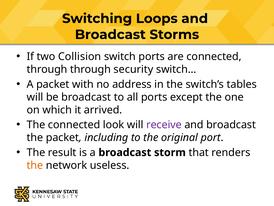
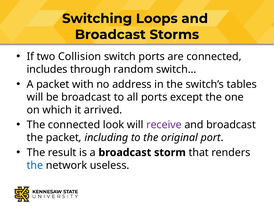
through: through -> includes (47, 69)
security: security -> random (133, 69)
the colour: orange -> blue (35, 165)
